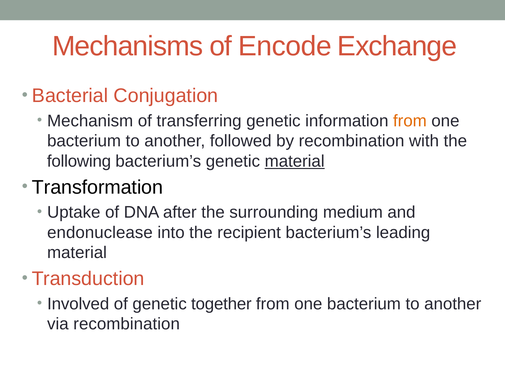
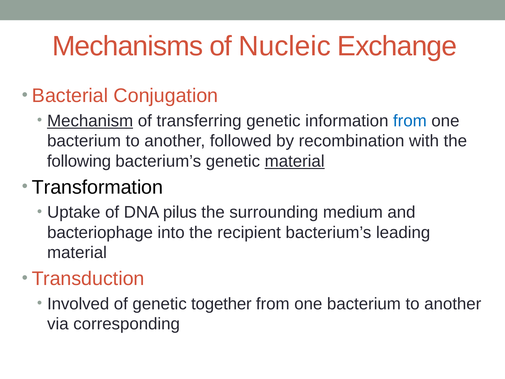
Encode: Encode -> Nucleic (285, 46)
Mechanism underline: none -> present (90, 121)
from colour: orange -> blue (410, 121)
after: after -> pilus (180, 212)
endonuclease: endonuclease -> bacteriophage (100, 232)
via recombination: recombination -> corresponding (127, 324)
